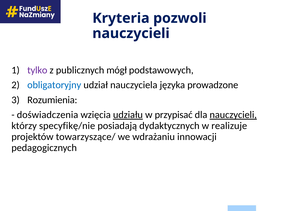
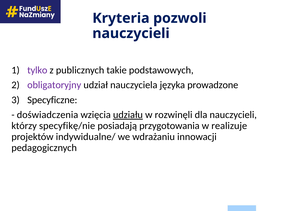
mógł: mógł -> takie (117, 70)
obligatoryjny colour: blue -> purple (54, 85)
Rozumienia: Rozumienia -> Specyficzne (52, 100)
przypisać: przypisać -> rozwinęli (174, 115)
nauczycieli underline: present -> none (233, 115)
dydaktycznych: dydaktycznych -> przygotowania (169, 126)
towarzyszące/: towarzyszące/ -> indywidualne/ (86, 137)
